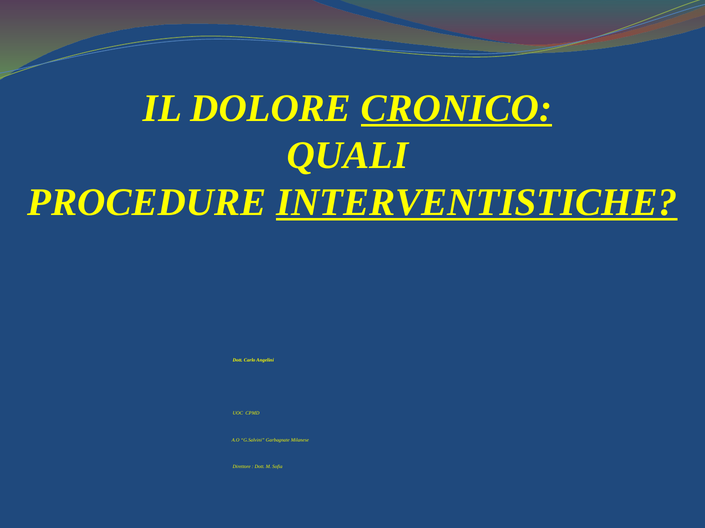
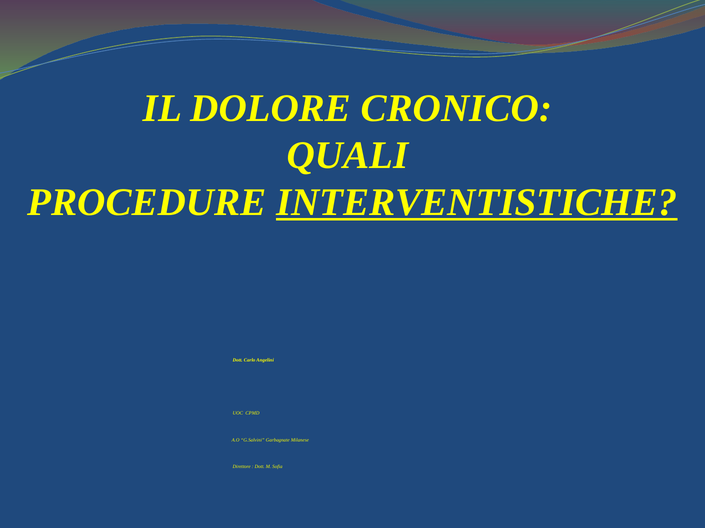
CRONICO underline: present -> none (456, 109)
